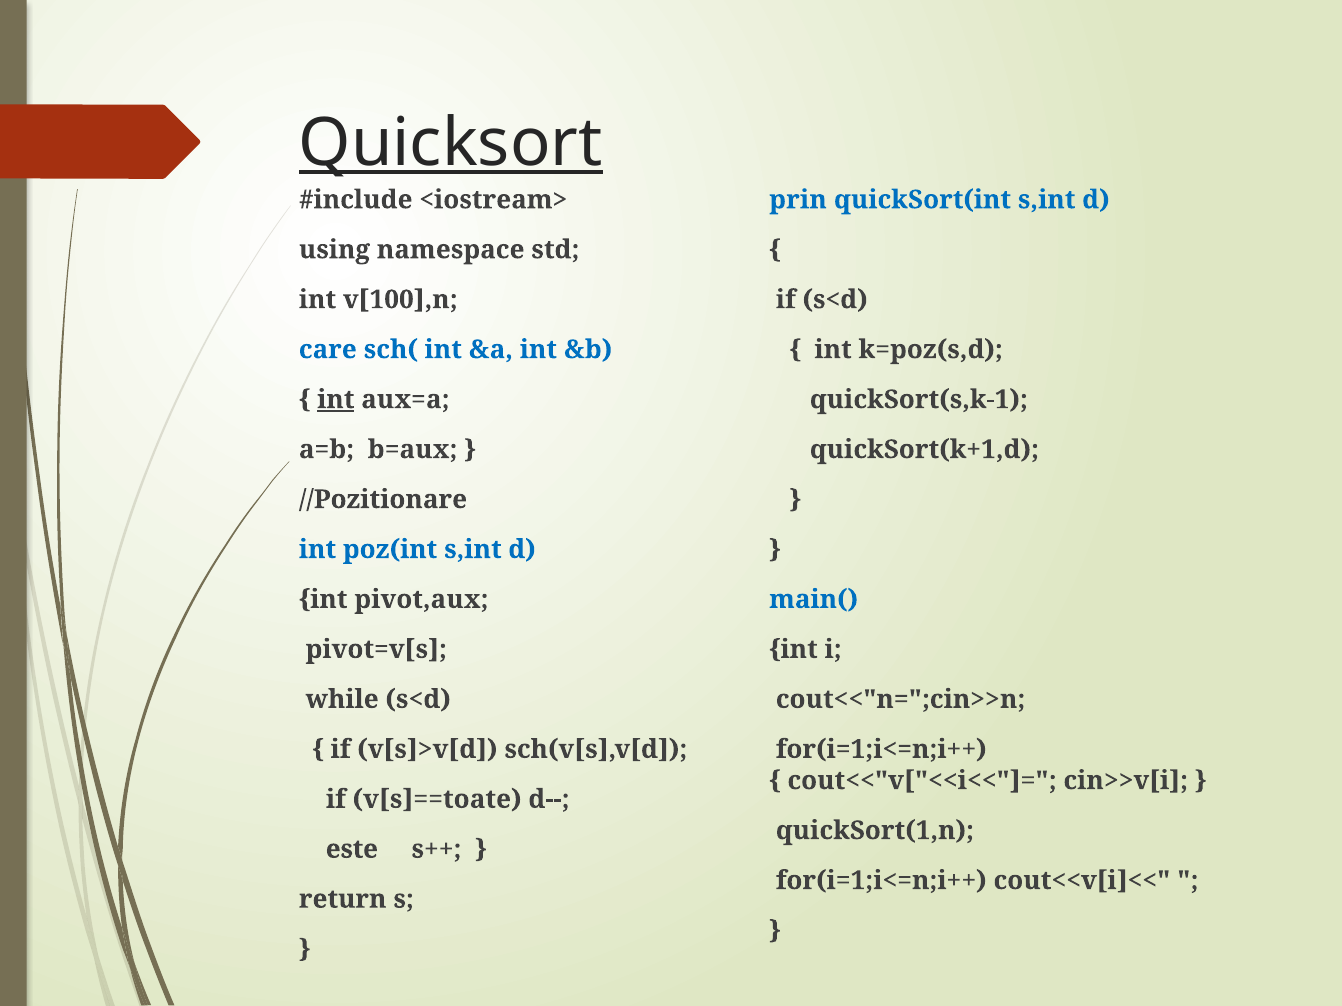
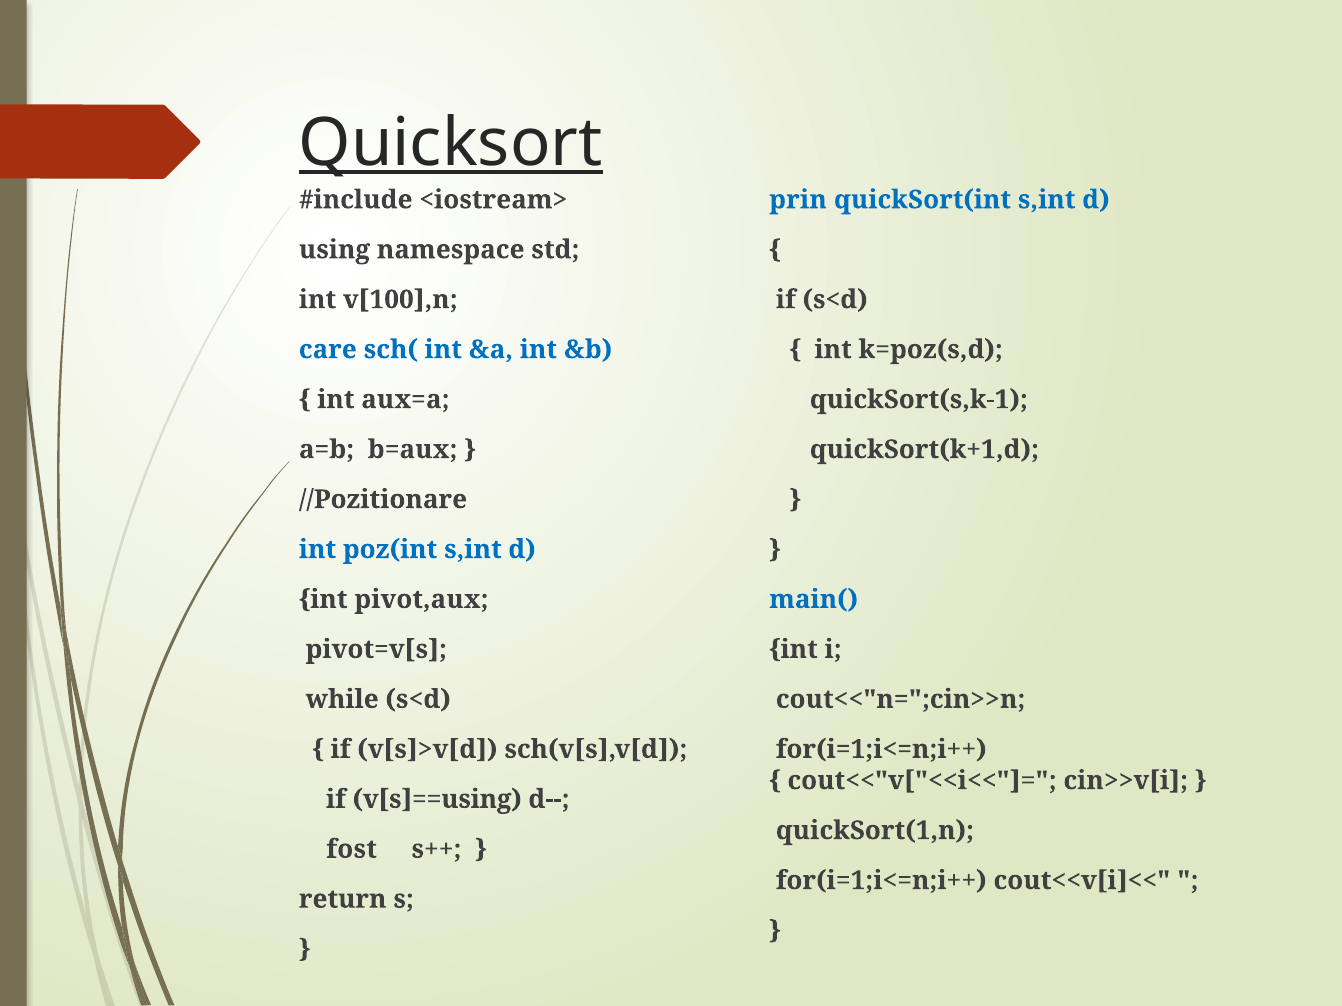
int underline: present -> none (336, 400)
v[s]==toate: v[s]==toate -> v[s]==using (437, 800)
este: este -> fost (352, 850)
